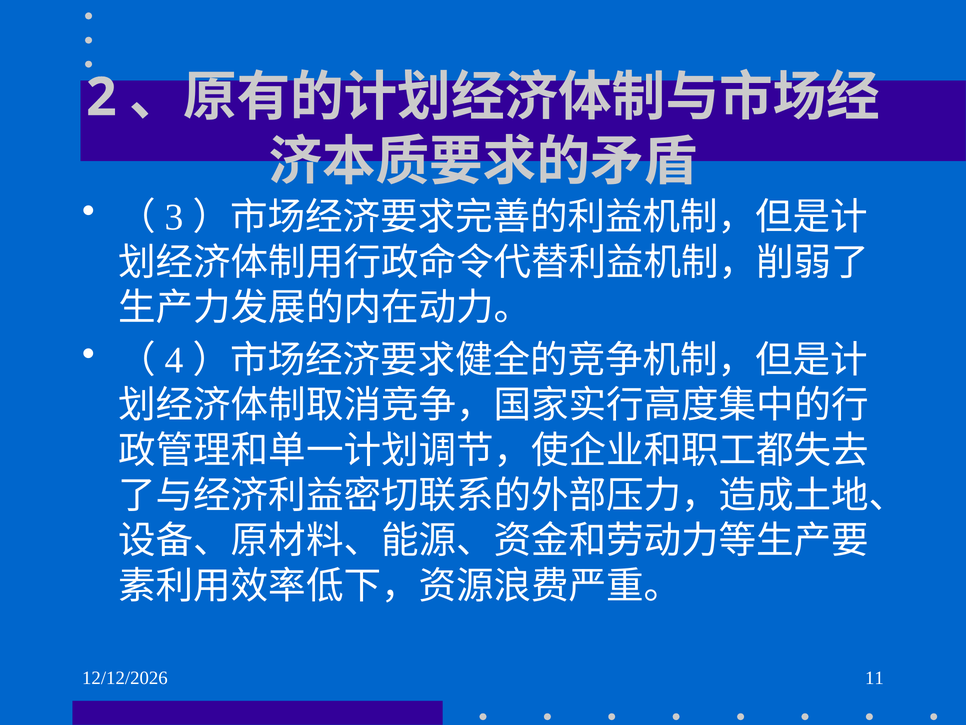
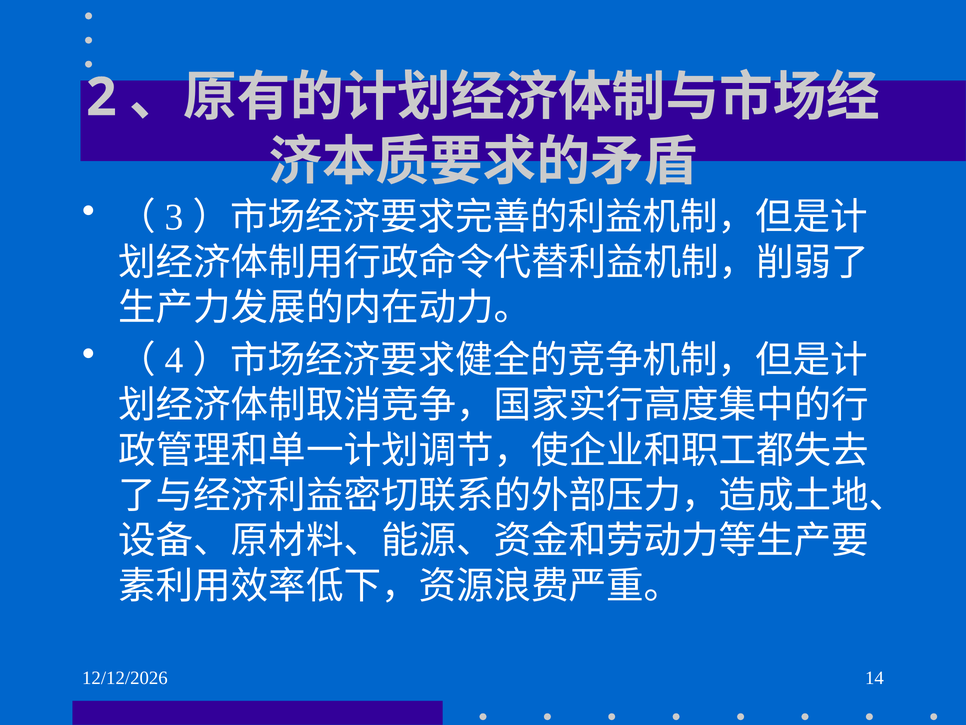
11: 11 -> 14 (874, 678)
